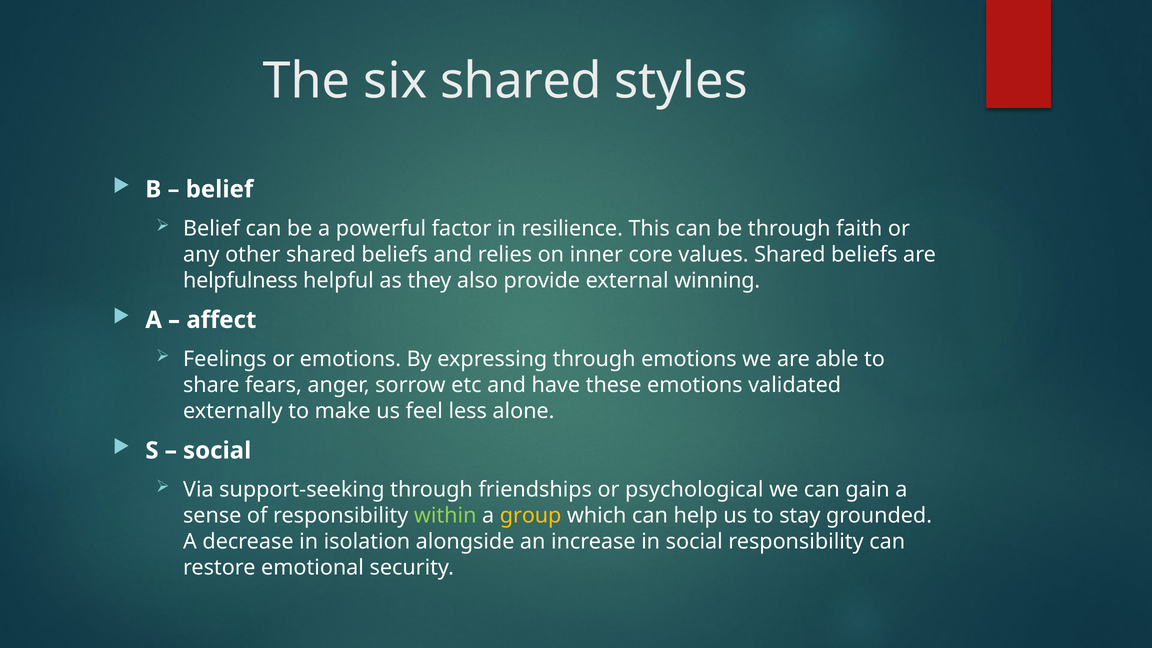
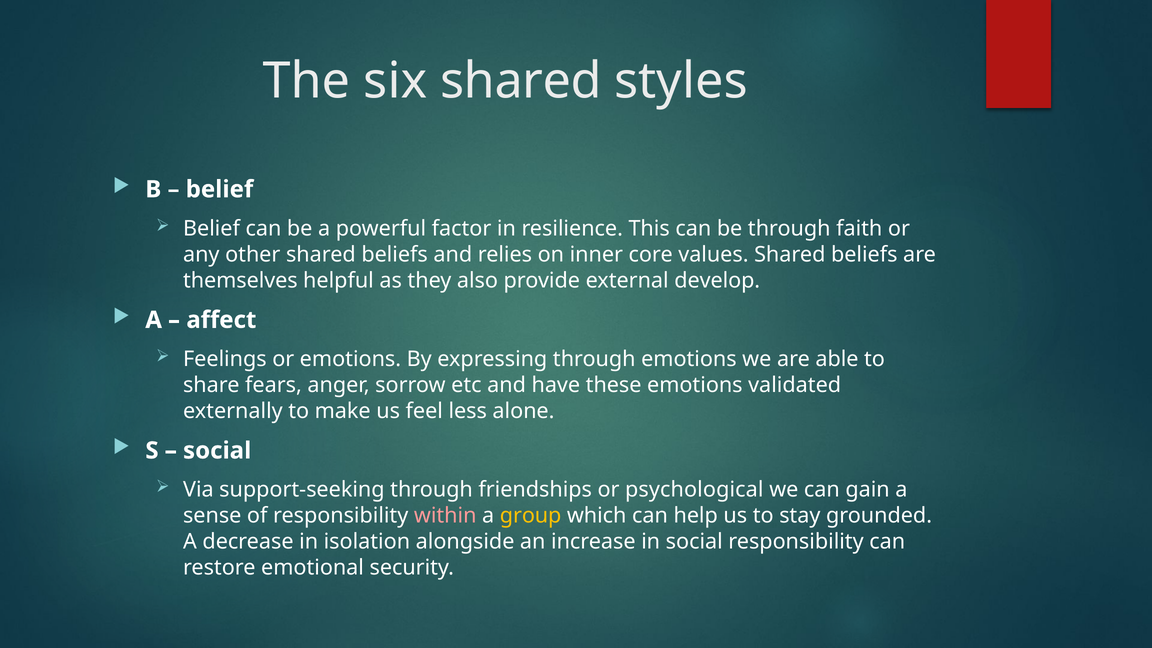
helpfulness: helpfulness -> themselves (240, 280)
winning: winning -> develop (717, 280)
within colour: light green -> pink (445, 516)
